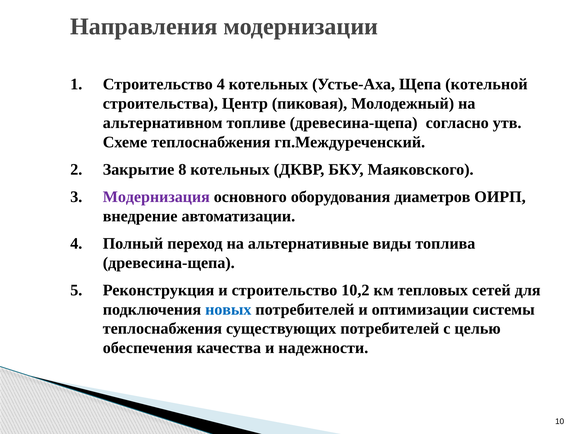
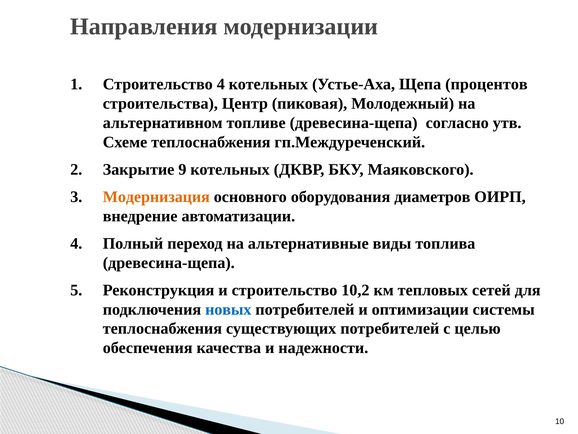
котельной: котельной -> процентов (486, 84)
8: 8 -> 9 (182, 169)
Модернизация colour: purple -> orange (156, 197)
